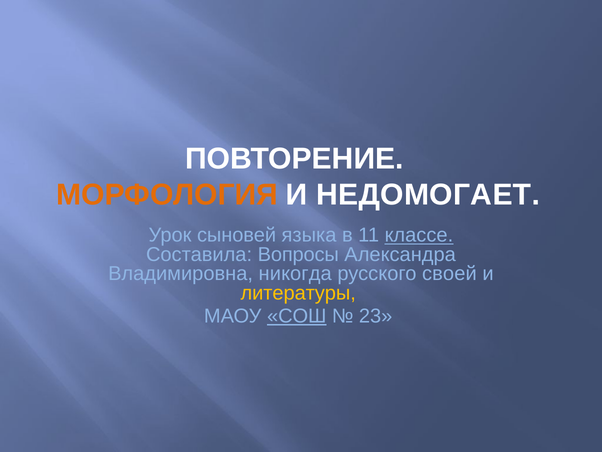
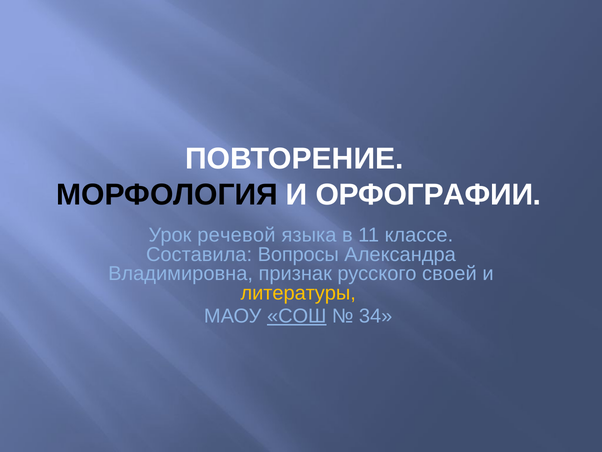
МОРФОЛОГИЯ colour: orange -> black (167, 195)
НЕДОМОГАЕТ: НЕДОМОГАЕТ -> ОРФОГРАФИИ (428, 195)
сыновей: сыновей -> речевой (236, 235)
классе underline: present -> none (419, 235)
никогда: никогда -> признак (295, 273)
23: 23 -> 34 (376, 316)
